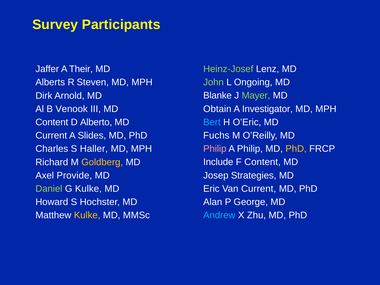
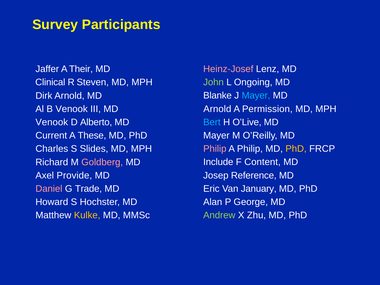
Heinz-Josef colour: light green -> pink (228, 69)
Alberts: Alberts -> Clinical (50, 82)
Mayer colour: light green -> light blue (256, 96)
Obtain: Obtain -> Arnold (217, 109)
Investigator: Investigator -> Permission (267, 109)
O’Eric: O’Eric -> O’Live (247, 122)
Content: Content -> Venook (52, 122)
Fuchs: Fuchs -> Mayer (216, 135)
Slides: Slides -> These (92, 136)
Haller: Haller -> Slides (94, 149)
Goldberg colour: yellow -> pink (102, 162)
Strategies: Strategies -> Reference (254, 175)
Van Current: Current -> January (259, 189)
Daniel colour: light green -> pink (49, 189)
G Kulke: Kulke -> Trade (89, 189)
Andrew colour: light blue -> light green (219, 215)
